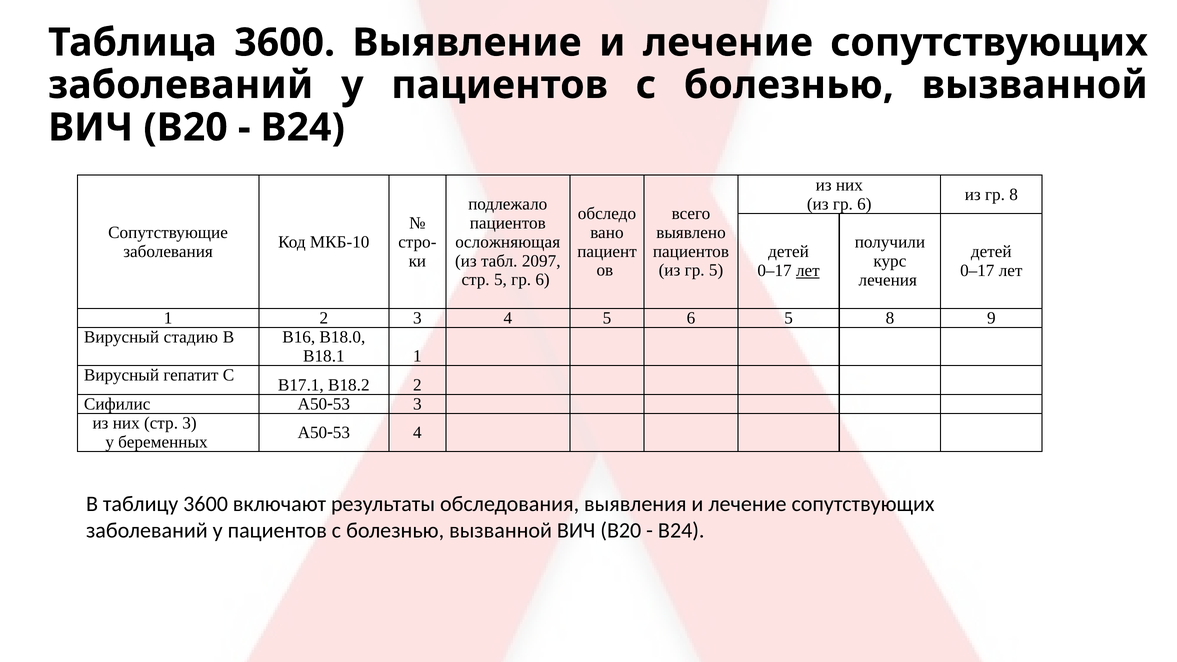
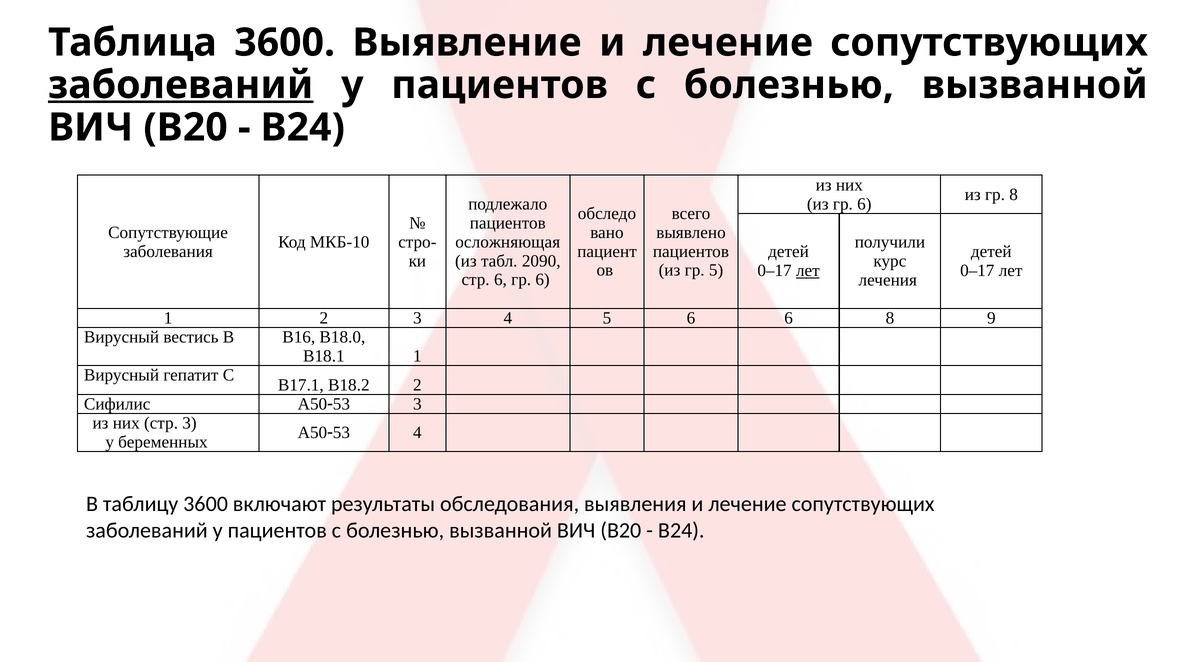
заболеваний underline: none -> present (181, 85)
2097: 2097 -> 2090 (541, 261)
стр 5: 5 -> 6 (500, 280)
6 5: 5 -> 6 (789, 318)
стадию: стадию -> вестись (191, 337)
